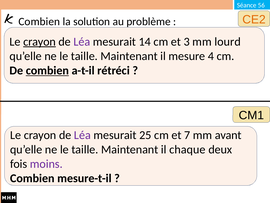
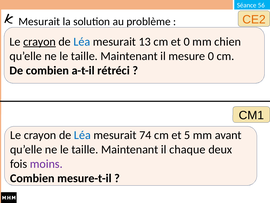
Combien: Combien -> Mesurait (39, 21)
Léa colour: purple -> blue (82, 42)
14: 14 -> 13 (145, 42)
et 3: 3 -> 0 (187, 42)
lourd: lourd -> chien (228, 42)
mesure 4: 4 -> 0 (211, 56)
combien underline: present -> none (47, 70)
Léa colour: purple -> blue (82, 135)
25: 25 -> 74 (145, 135)
7: 7 -> 5 (187, 135)
